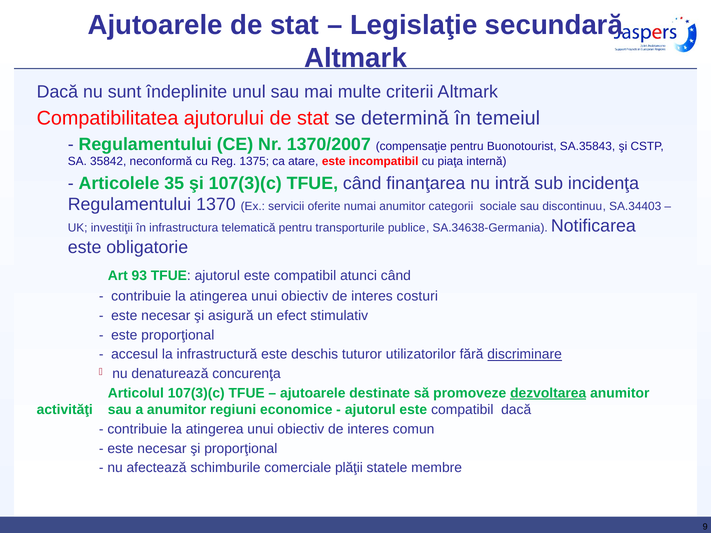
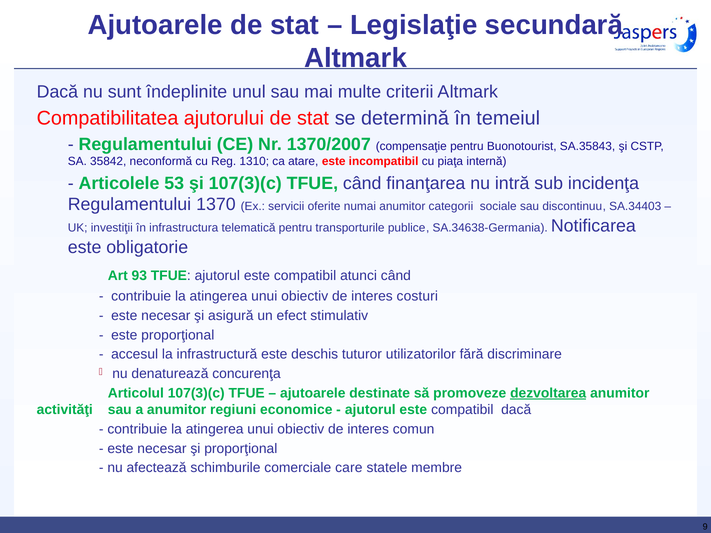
1375: 1375 -> 1310 (254, 162)
35: 35 -> 53 (174, 183)
discriminare underline: present -> none (525, 355)
plăţii: plăţii -> care (349, 468)
